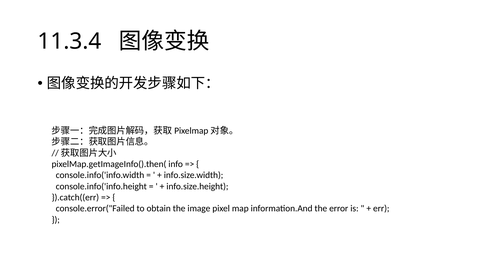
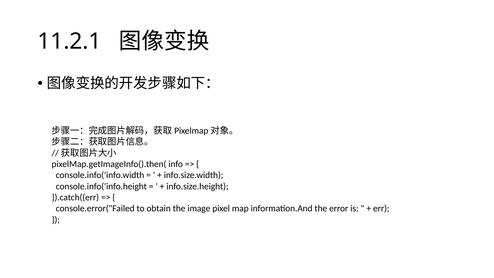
11.3.4: 11.3.4 -> 11.2.1 (70, 41)
